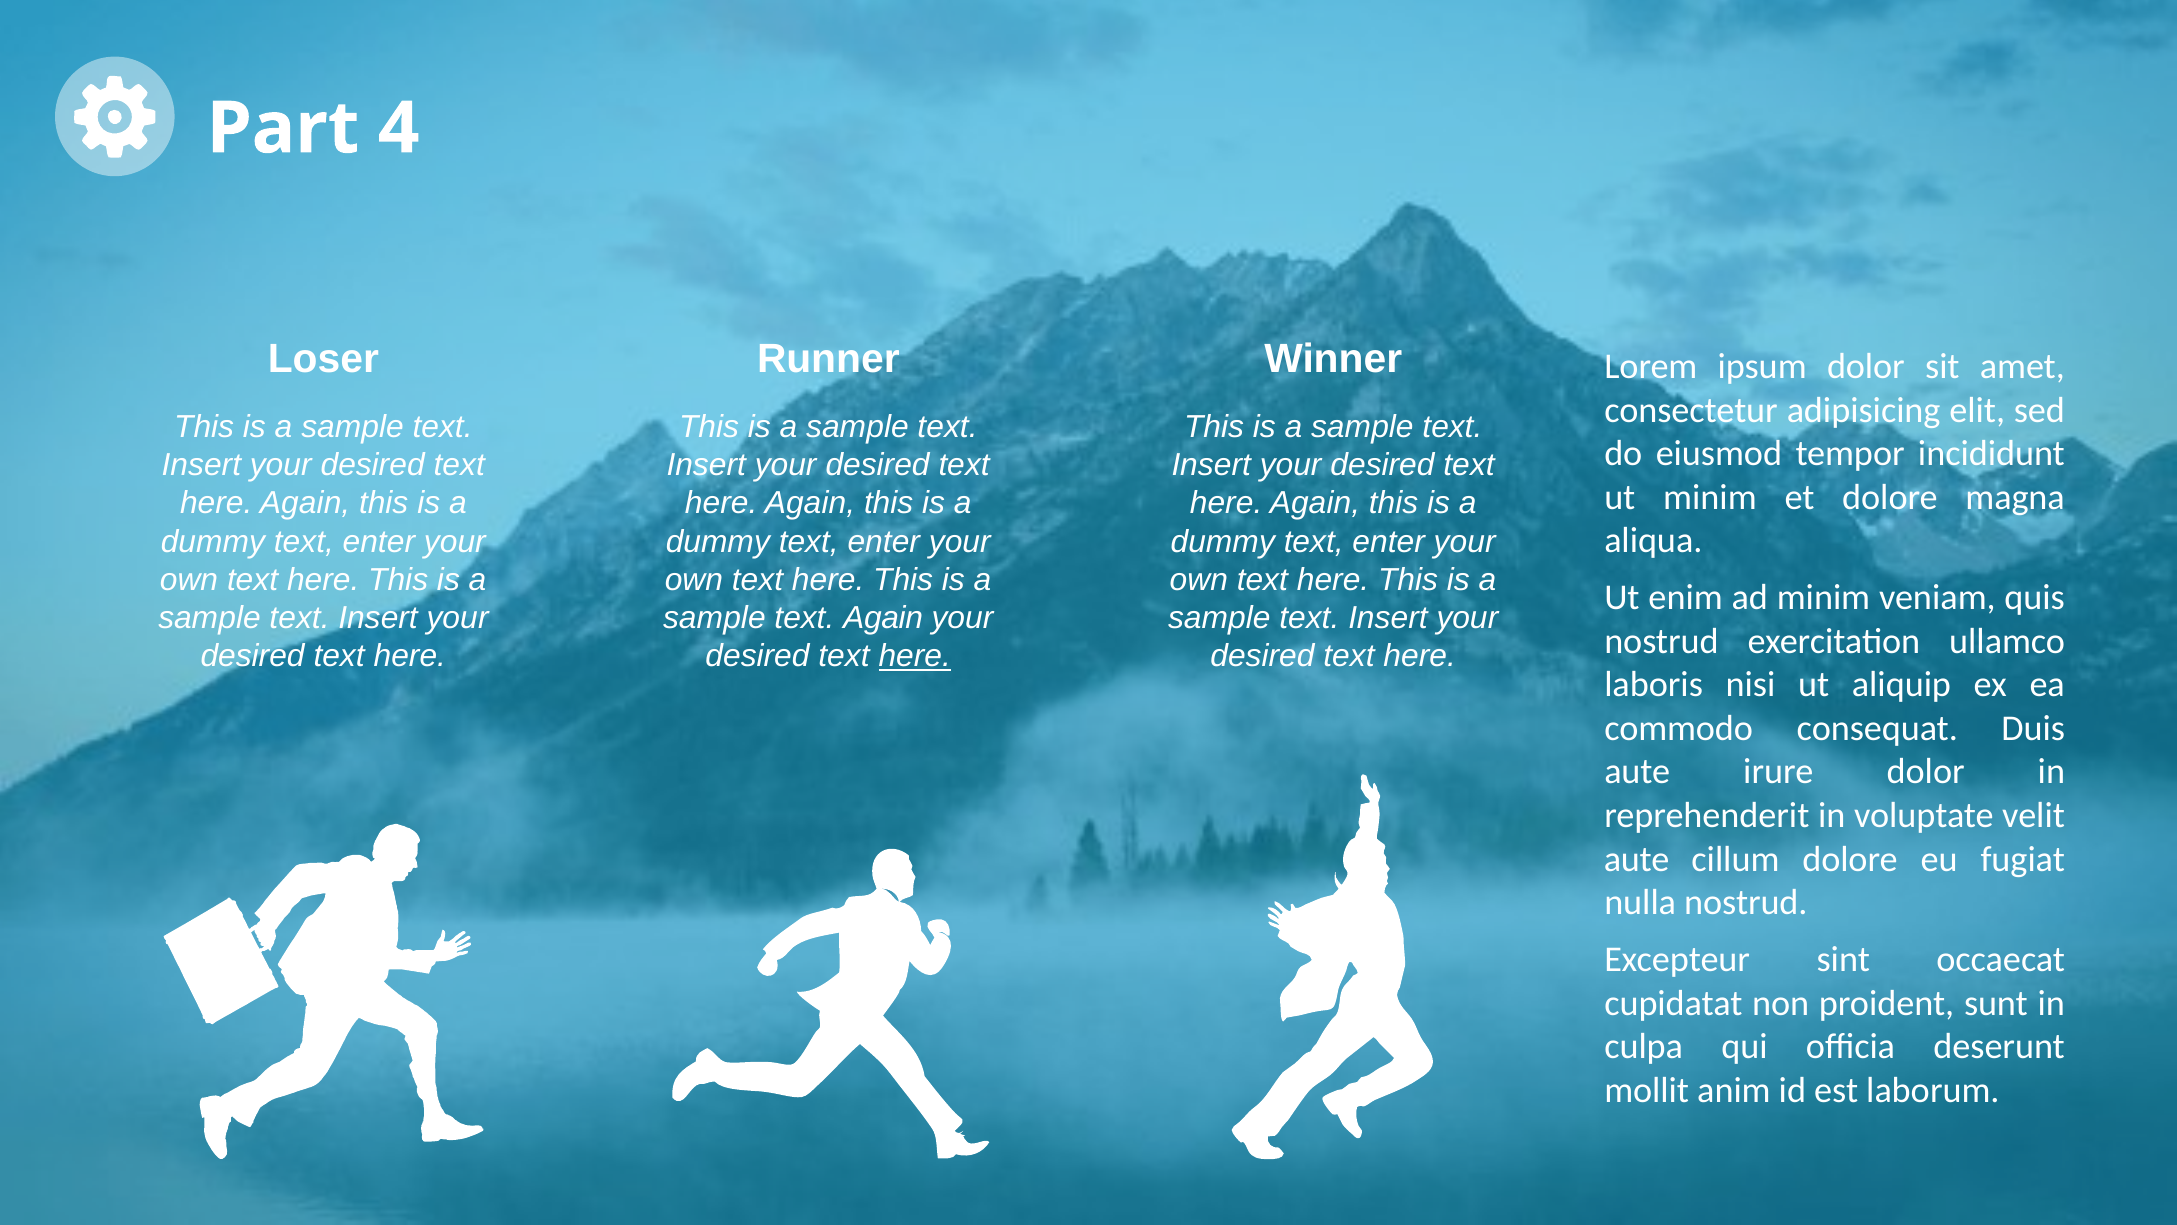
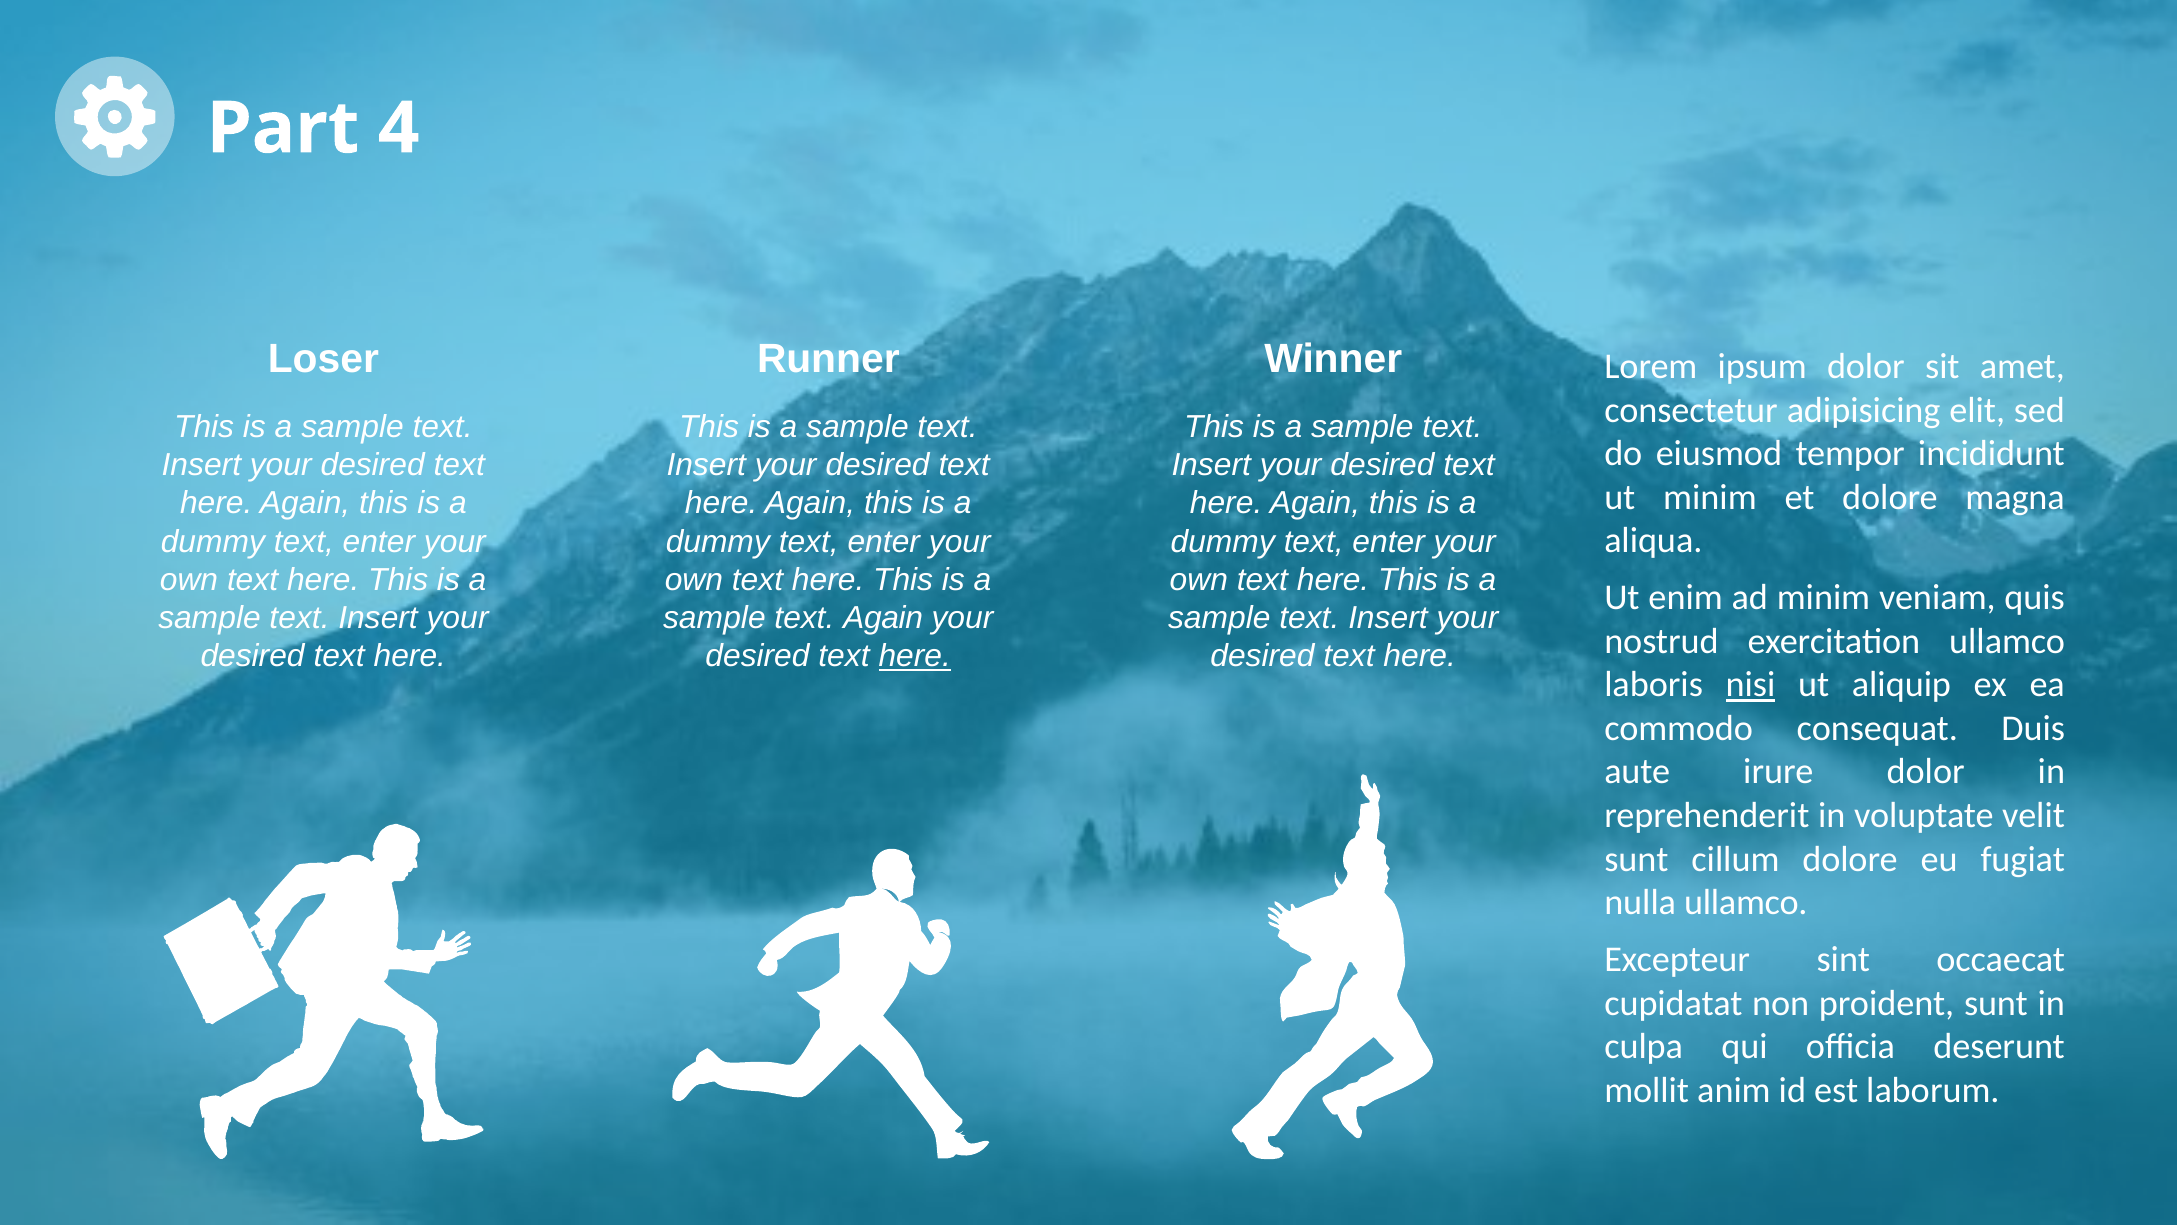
nisi underline: none -> present (1751, 685)
aute: aute -> sunt (1636, 859)
nulla nostrud: nostrud -> ullamco (1746, 902)
